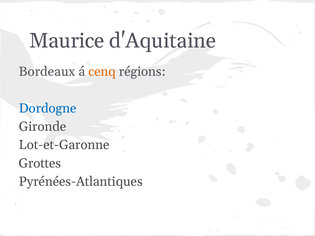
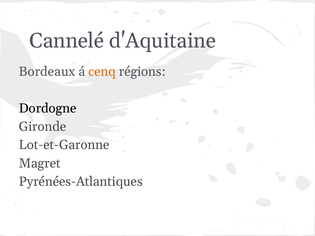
Maurice: Maurice -> Cannelé (67, 41)
Dordogne colour: blue -> black (48, 108)
Grottes: Grottes -> Magret (40, 163)
